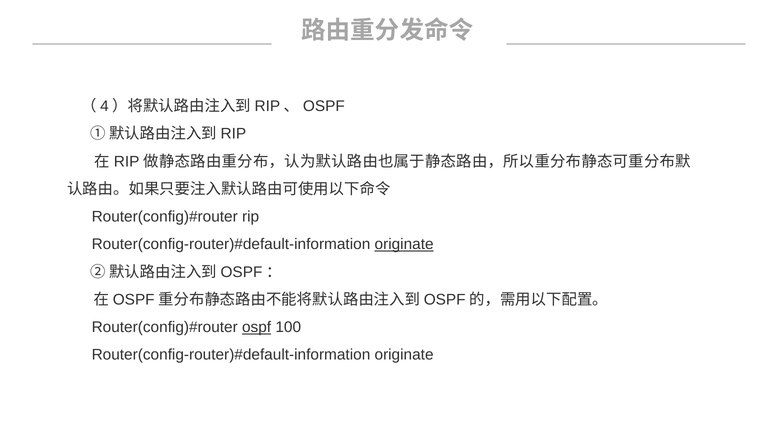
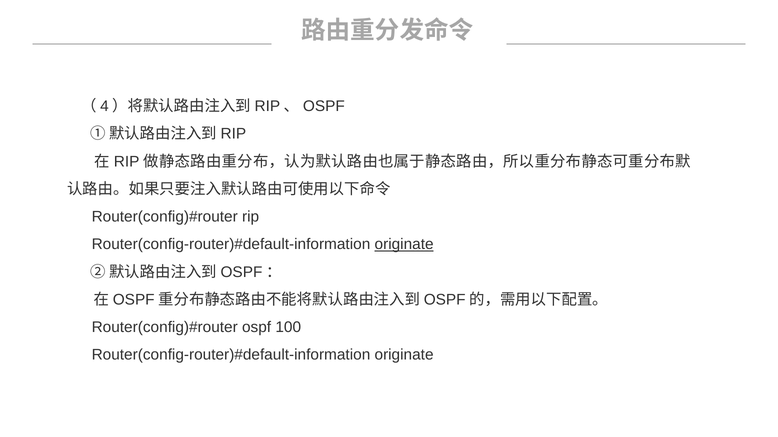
ospf underline: present -> none (257, 328)
